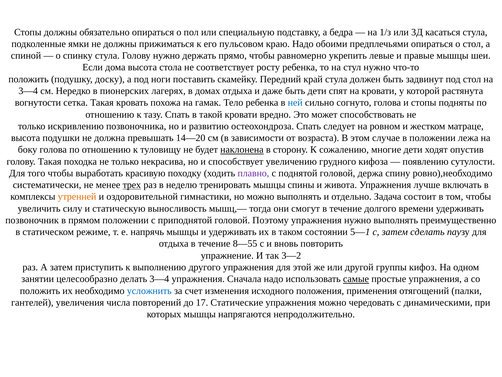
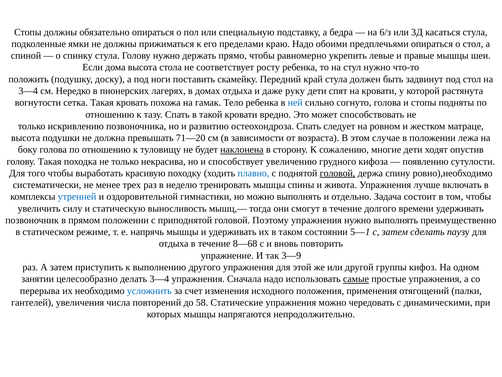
1/з: 1/з -> 6/з (385, 32)
пульсовом: пульсовом -> пределами (241, 44)
даже быть: быть -> руку (295, 91)
14—20: 14—20 -> 71—20 (191, 138)
плавно colour: purple -> blue (253, 173)
головой underline: none -> present (338, 173)
трех underline: present -> none (132, 185)
утренней colour: orange -> blue (77, 196)
8—55: 8—55 -> 8—68 (245, 243)
3—2: 3—2 -> 3—9 (291, 255)
положить: положить -> перерыва (40, 290)
17: 17 -> 58 (202, 302)
